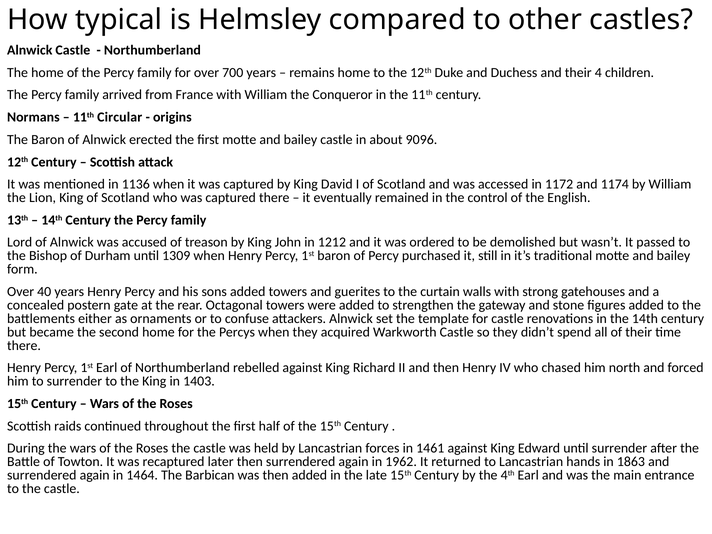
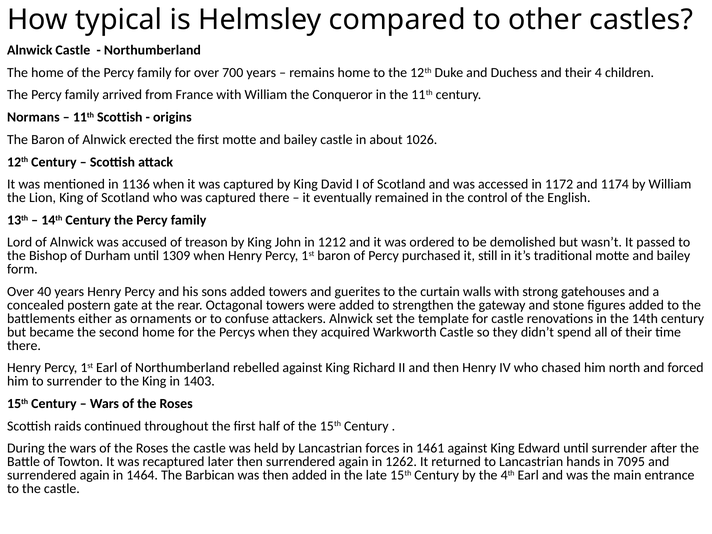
11th Circular: Circular -> Scottish (120, 117)
9096: 9096 -> 1026 (422, 140)
1962: 1962 -> 1262 (401, 462)
1863: 1863 -> 7095 (631, 462)
